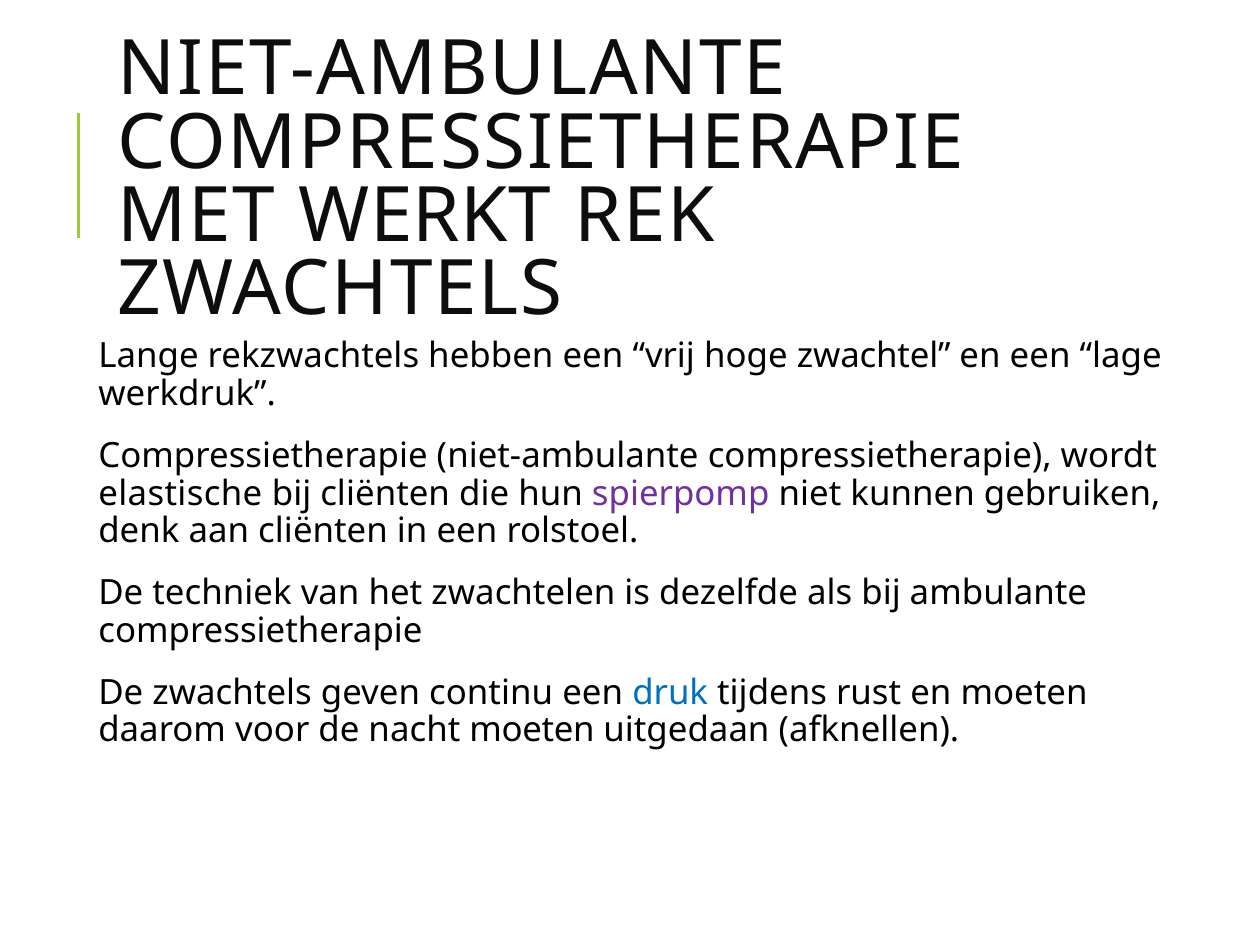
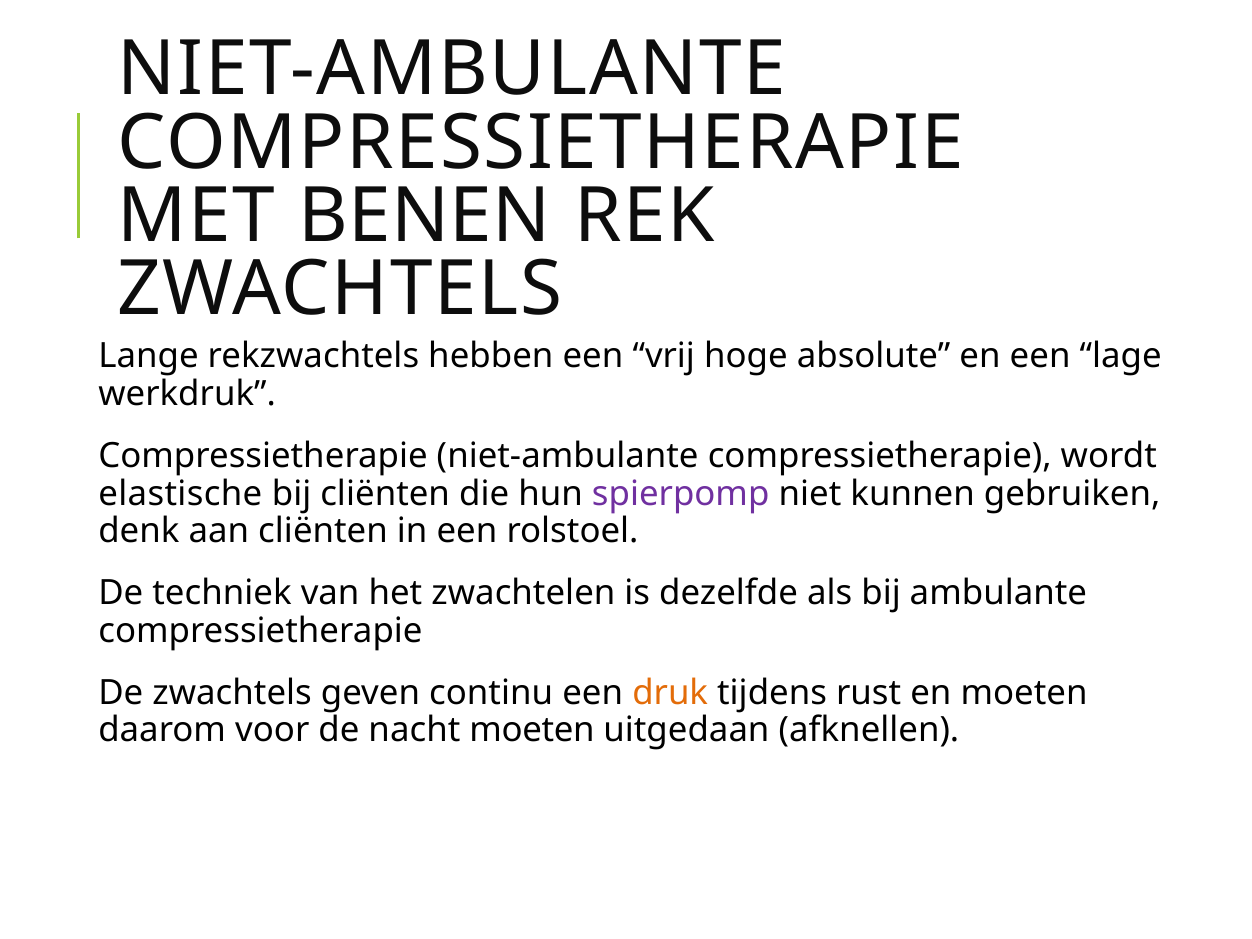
WERKT: WERKT -> BENEN (425, 216)
zwachtel: zwachtel -> absolute (874, 356)
druk colour: blue -> orange (670, 693)
